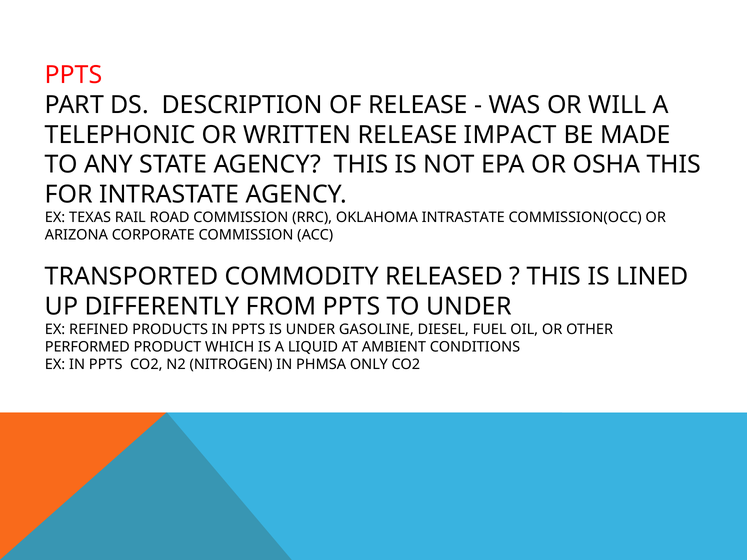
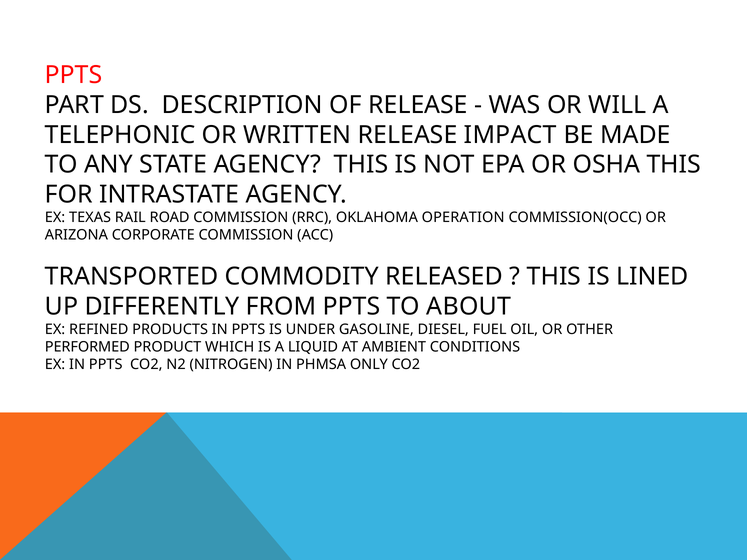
OKLAHOMA INTRASTATE: INTRASTATE -> OPERATION (463, 218)
TO UNDER: UNDER -> ABOUT (469, 307)
